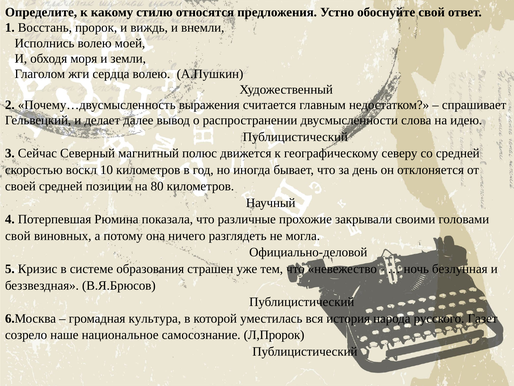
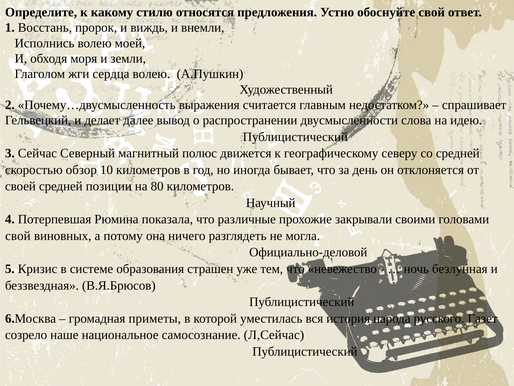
воскл: воскл -> обзор (81, 170)
культура: культура -> приметы (155, 318)
Л,Пророк: Л,Пророк -> Л,Сейчас (274, 335)
